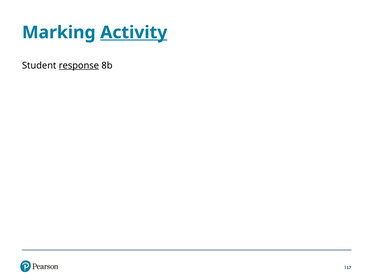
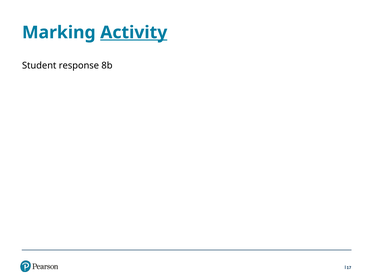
response underline: present -> none (79, 65)
